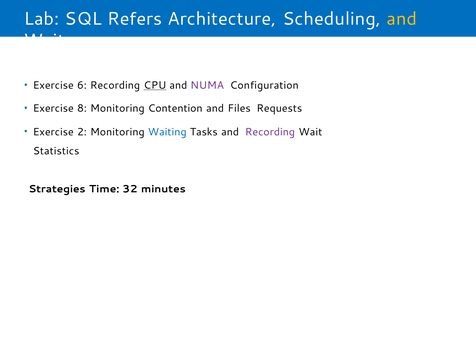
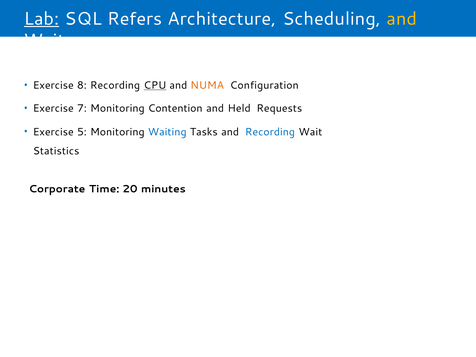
Lab underline: none -> present (42, 19)
6: 6 -> 8 (82, 85)
NUMA colour: purple -> orange (207, 85)
8: 8 -> 7 (82, 108)
Files: Files -> Held (239, 108)
2: 2 -> 5 (82, 132)
Recording colour: purple -> blue (270, 132)
Strategies: Strategies -> Corporate (57, 189)
32: 32 -> 20 (130, 189)
